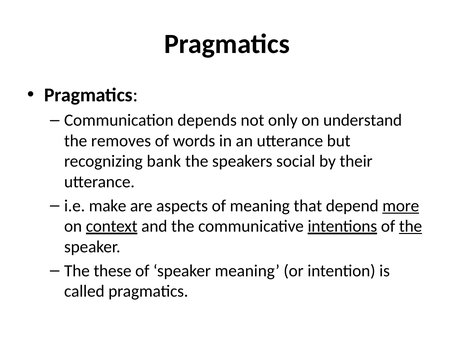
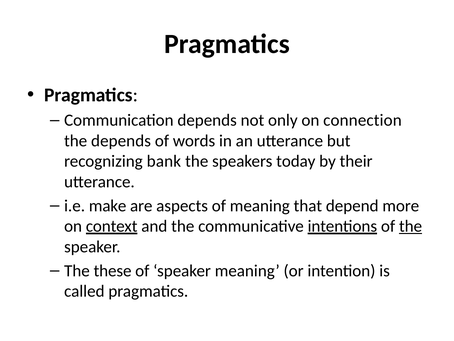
understand: understand -> connection (362, 120)
the removes: removes -> depends (121, 141)
social: social -> today (296, 161)
more underline: present -> none (401, 205)
